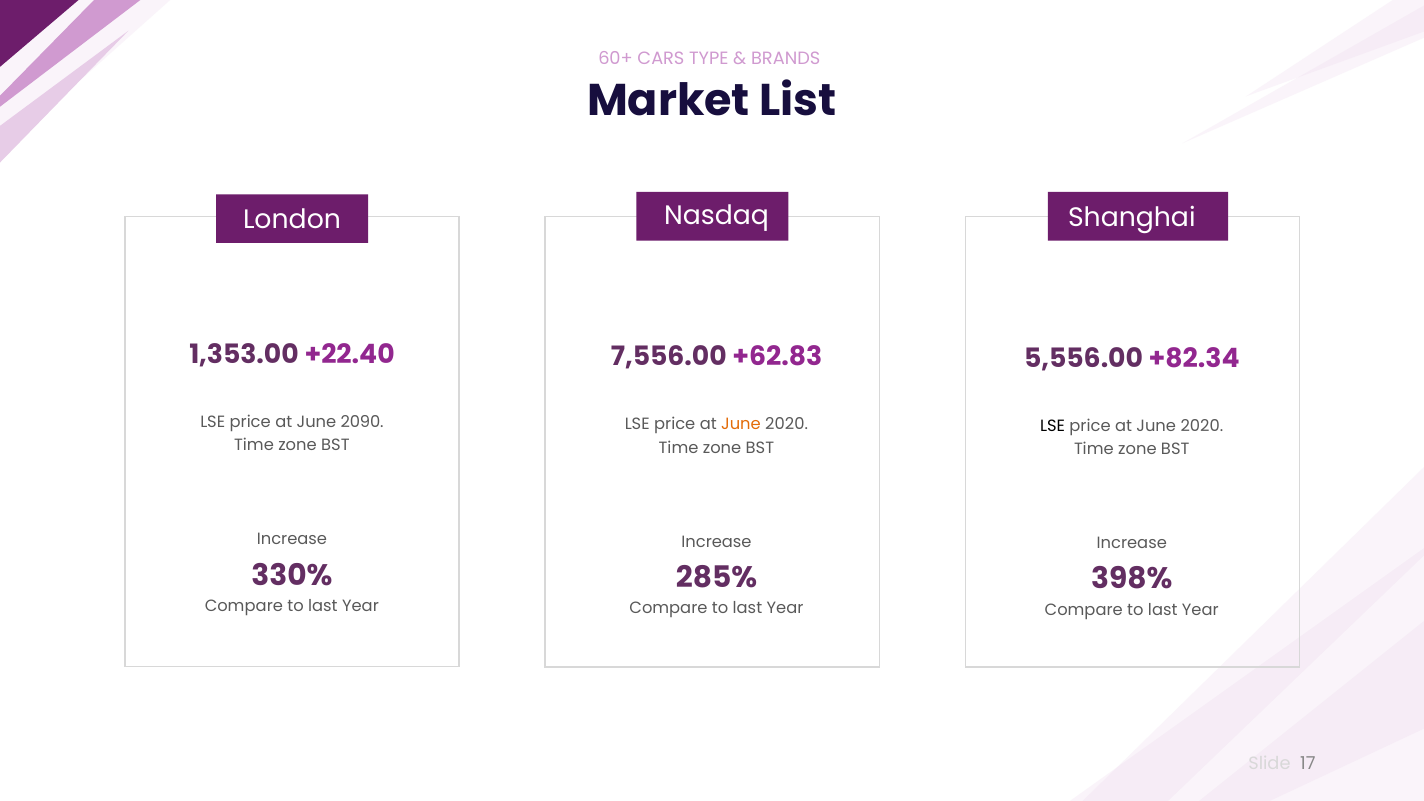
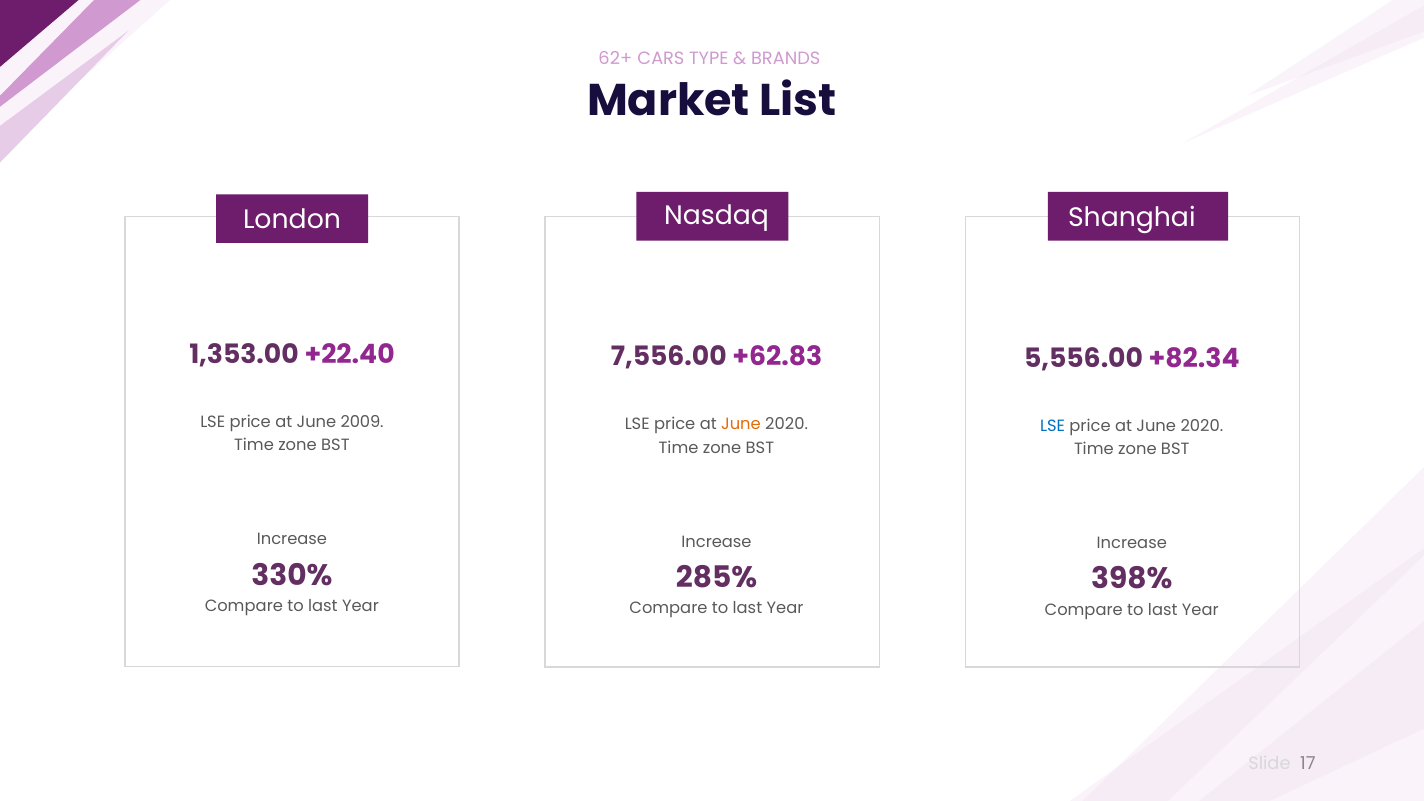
60+: 60+ -> 62+ (615, 58)
2090: 2090 -> 2009 (362, 422)
LSE colour: black -> blue (1053, 426)
